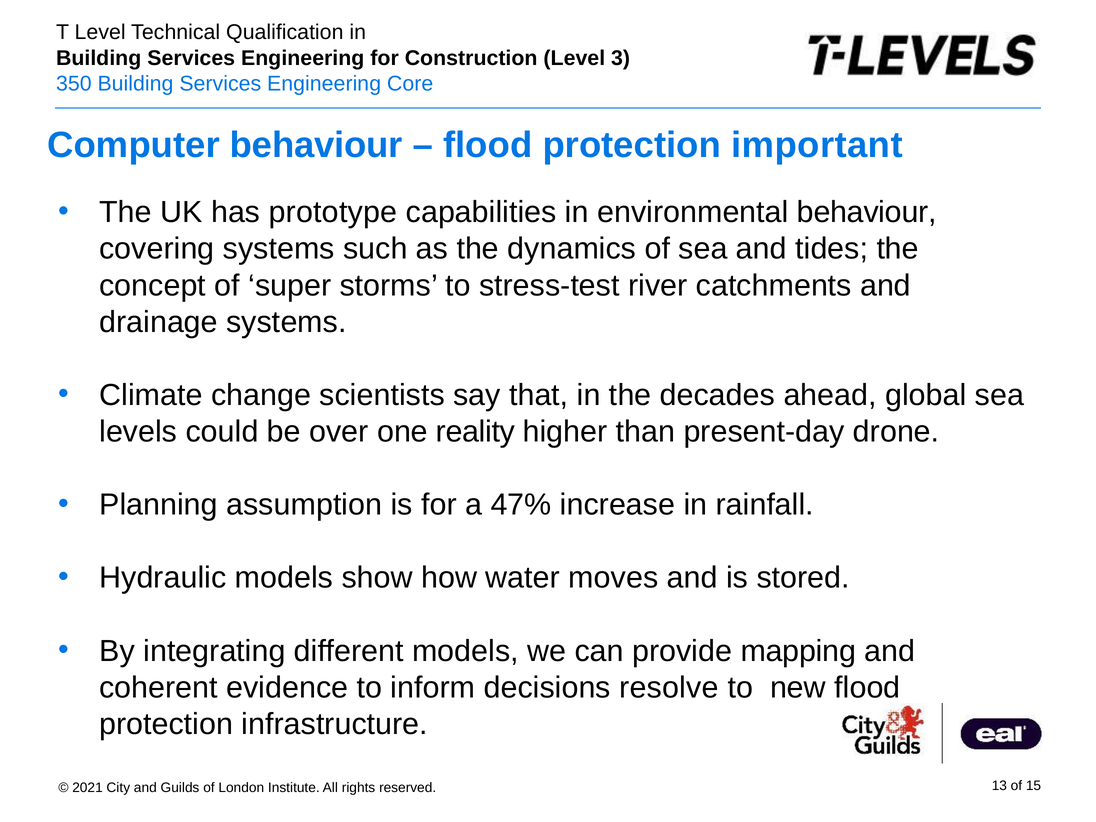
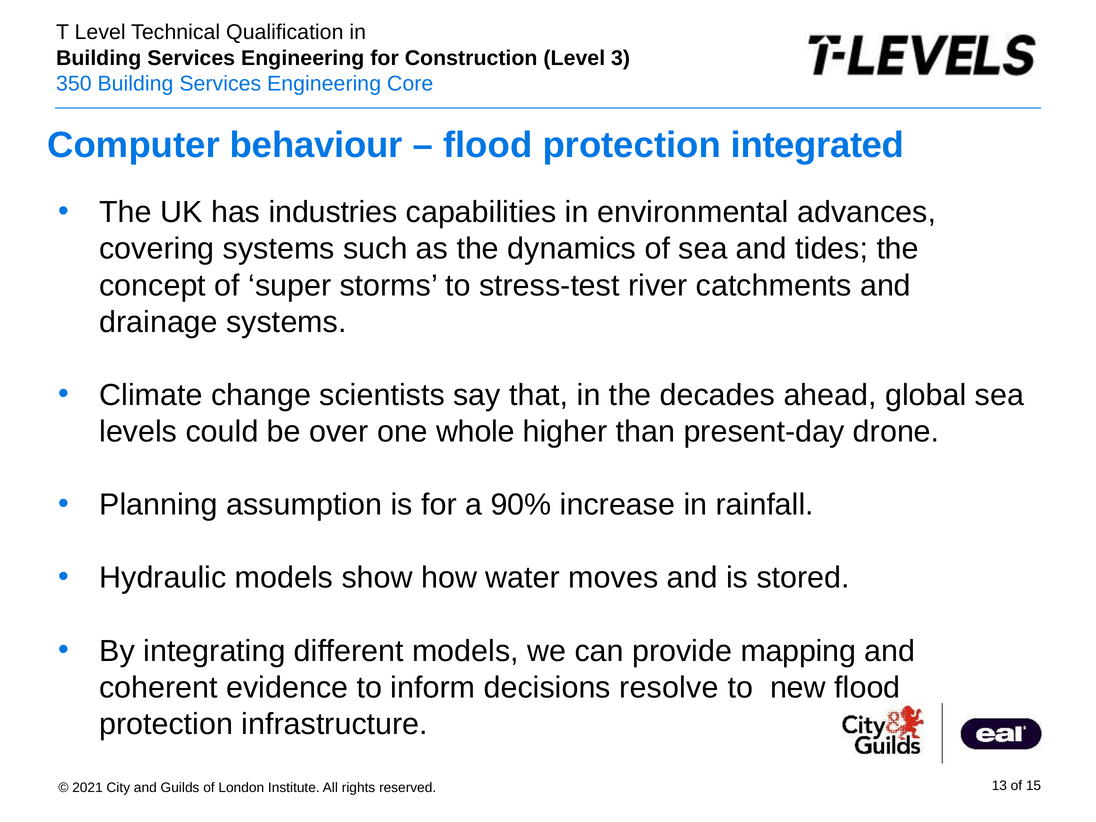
important: important -> integrated (817, 145)
prototype: prototype -> industries (333, 212)
environmental behaviour: behaviour -> advances (867, 212)
reality: reality -> whole (475, 432)
47%: 47% -> 90% (521, 505)
